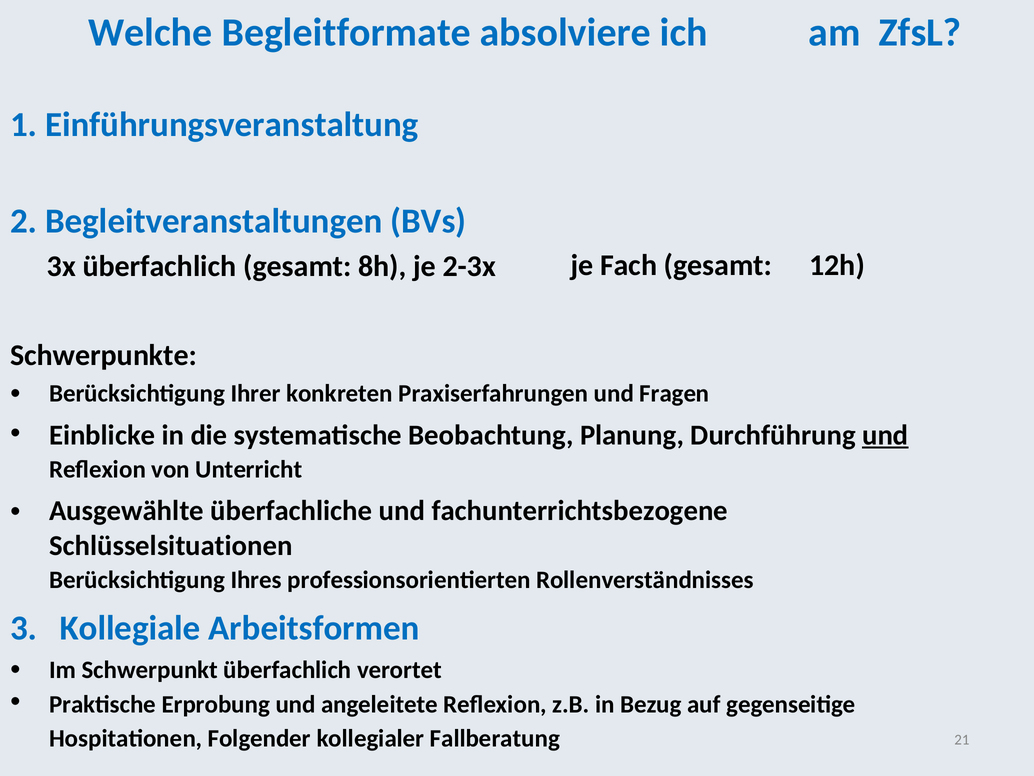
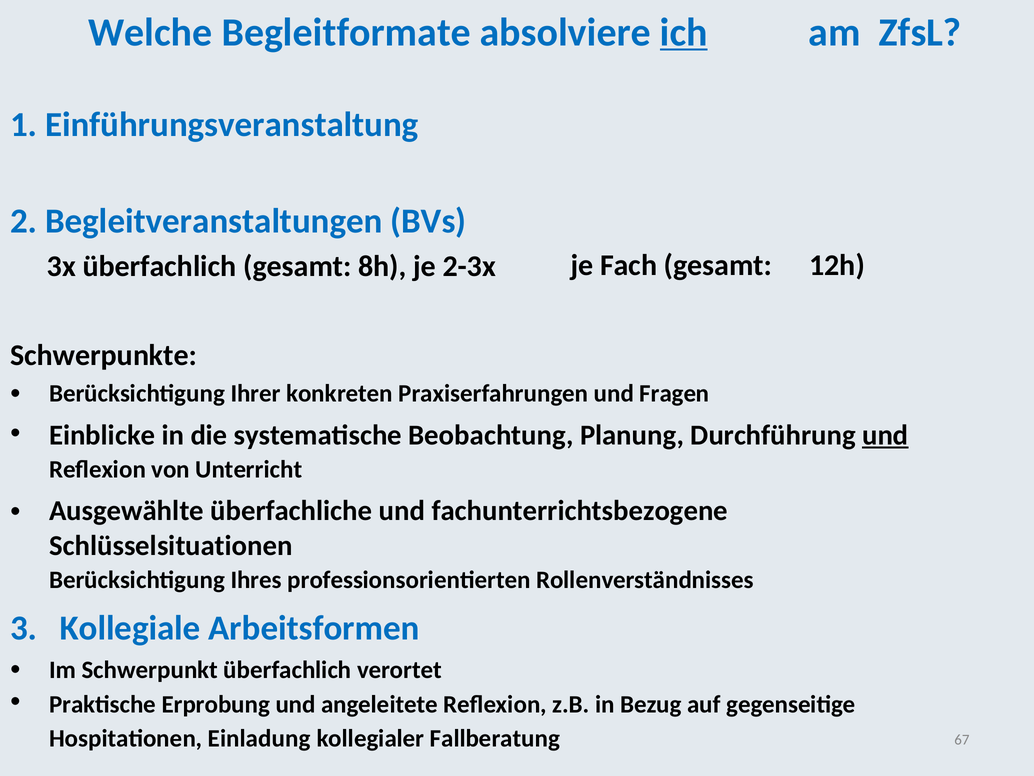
ich underline: none -> present (684, 32)
Folgender: Folgender -> Einladung (259, 738)
21: 21 -> 67 (962, 739)
